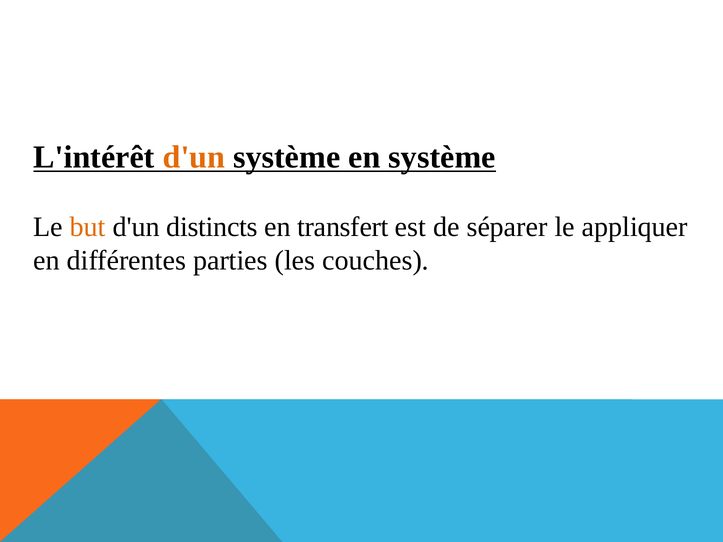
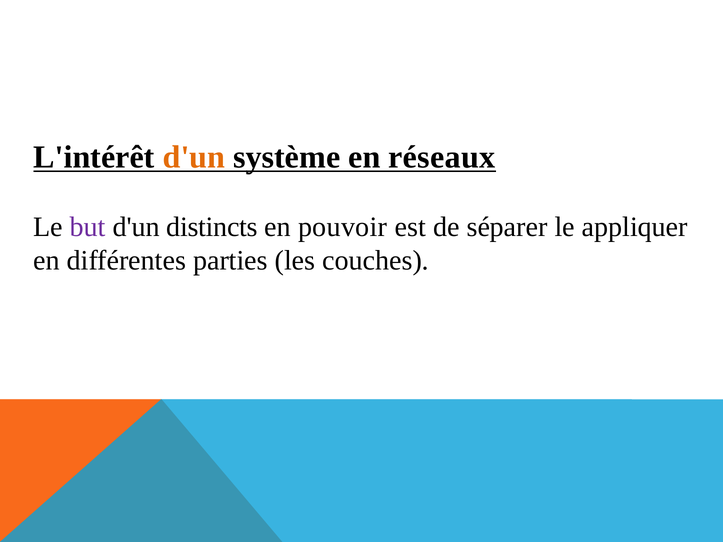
en système: système -> réseaux (442, 157)
but colour: orange -> purple (88, 227)
transfert: transfert -> pouvoir (343, 227)
